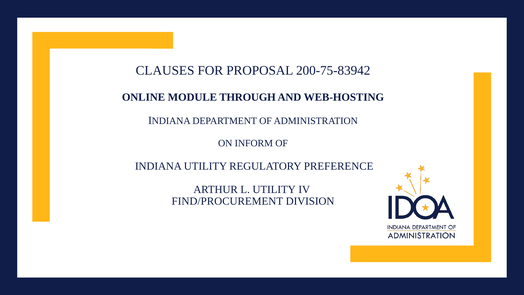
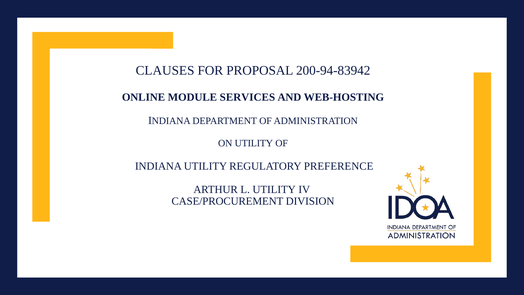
200-75-83942: 200-75-83942 -> 200-94-83942 (333, 70)
THROUGH: THROUGH -> SERVICES (247, 97)
ON INFORM: INFORM -> UTILITY (254, 143)
FIND/PROCUREMENT: FIND/PROCUREMENT -> CASE/PROCUREMENT (227, 201)
